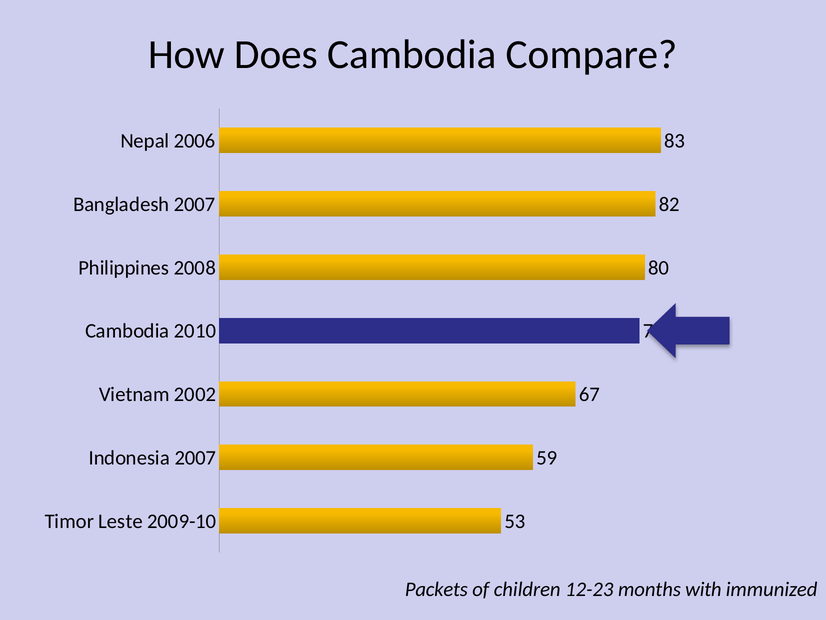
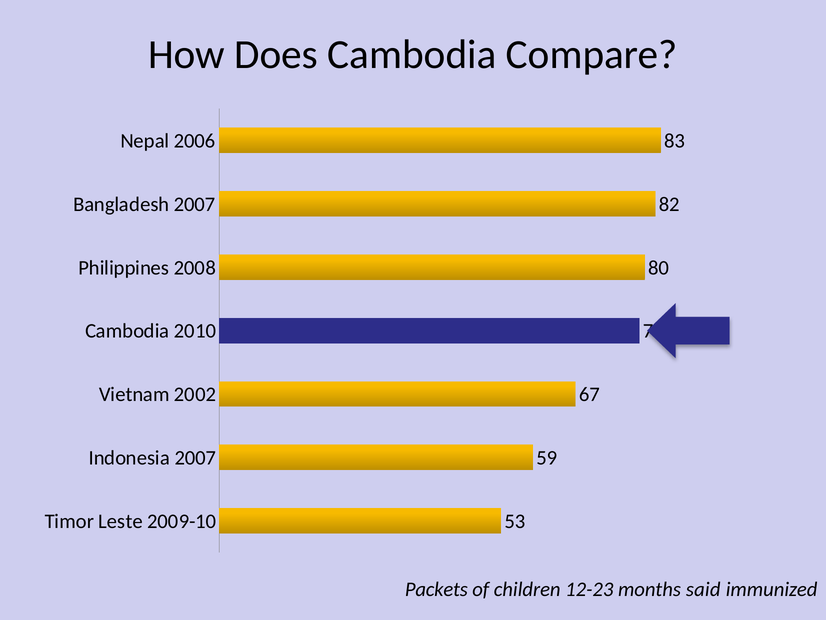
with: with -> said (703, 589)
